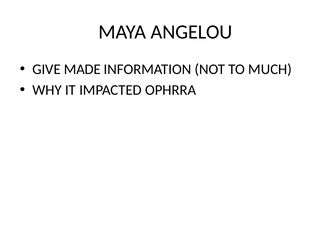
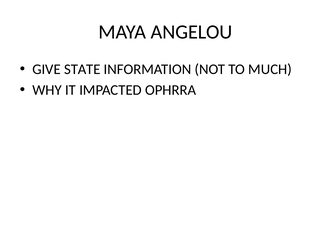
MADE: MADE -> STATE (82, 69)
